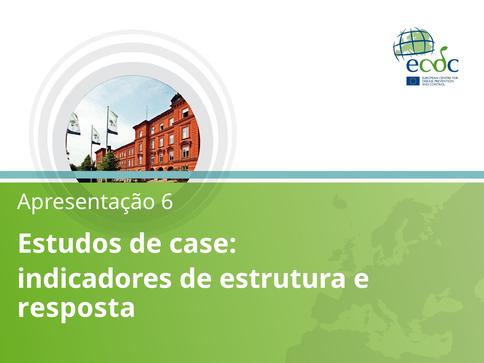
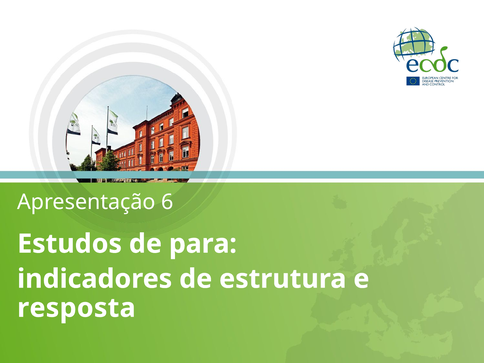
case: case -> para (203, 244)
